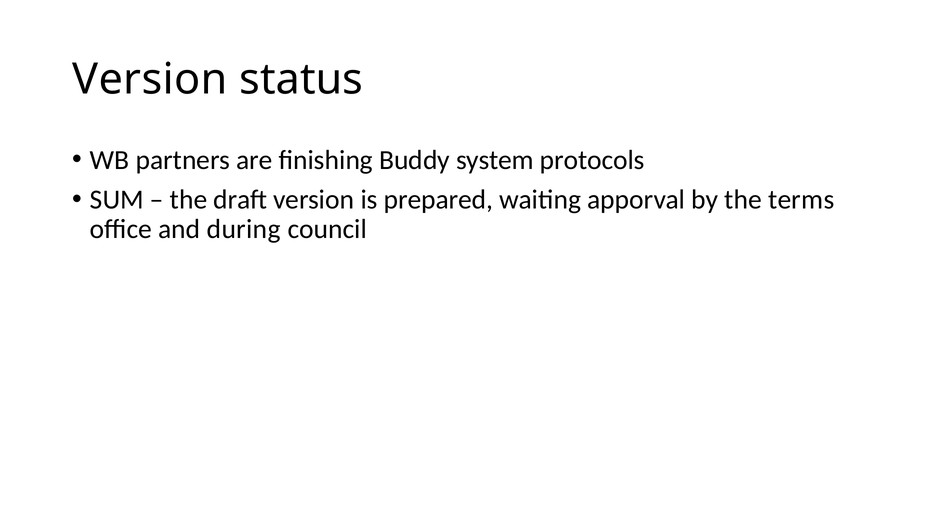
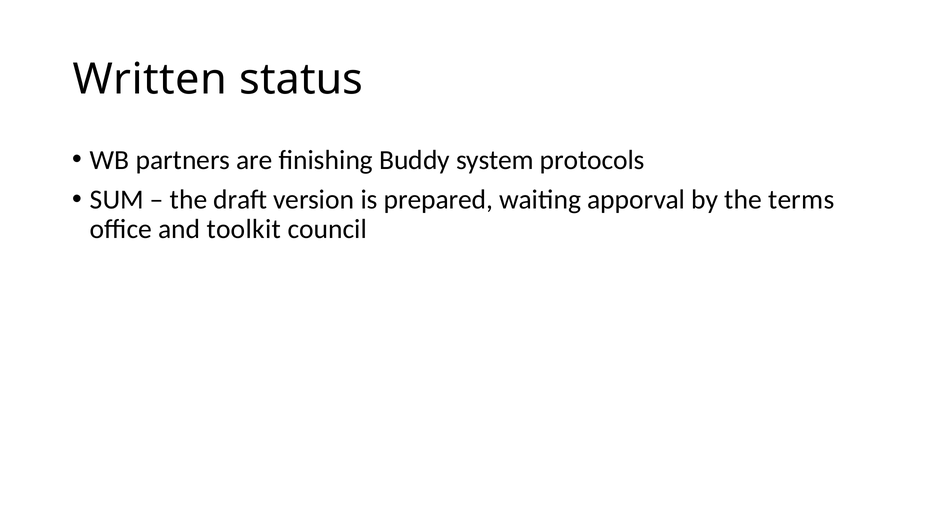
Version: Version -> Written (150, 79)
during: during -> toolkit (244, 229)
